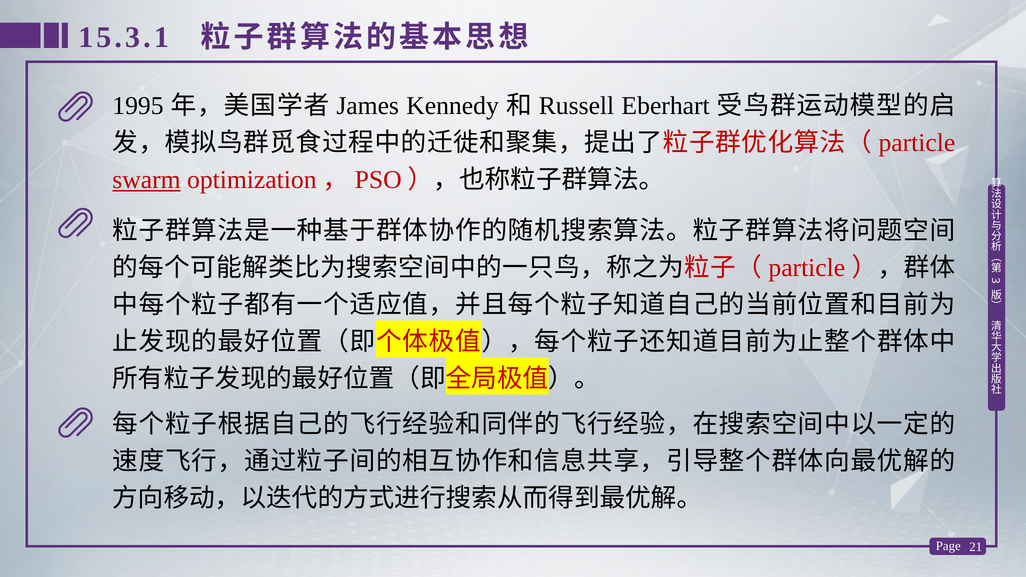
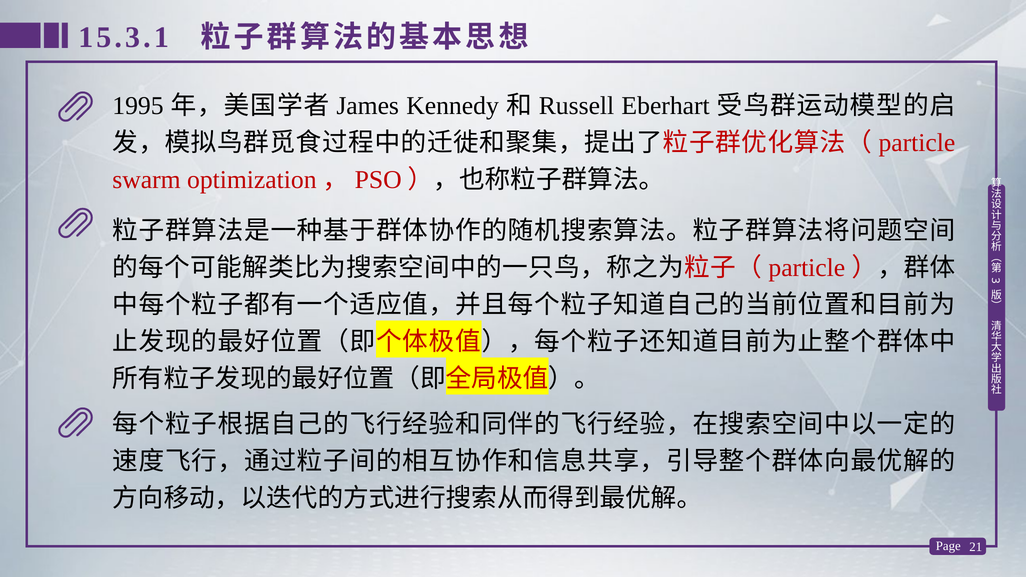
swarm underline: present -> none (146, 180)
